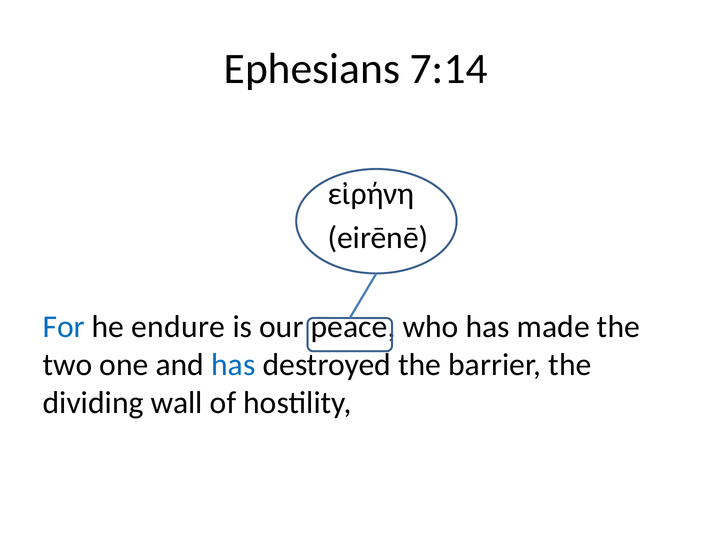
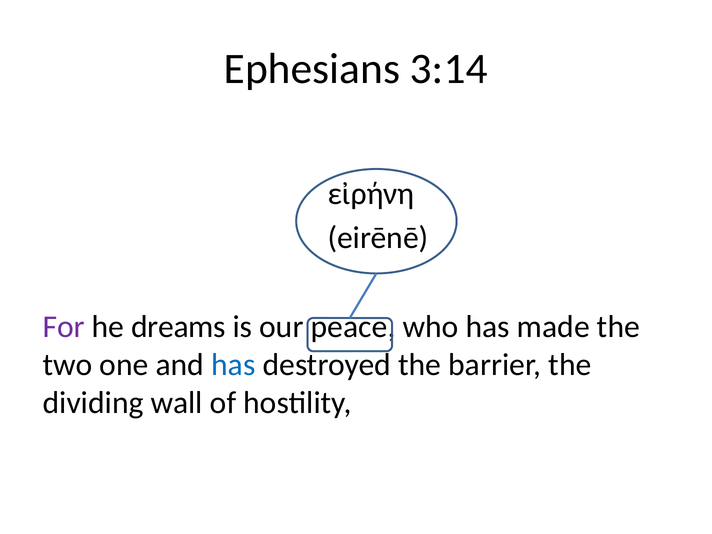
7:14: 7:14 -> 3:14 (449, 69)
For colour: blue -> purple (64, 327)
endure: endure -> dreams (178, 327)
